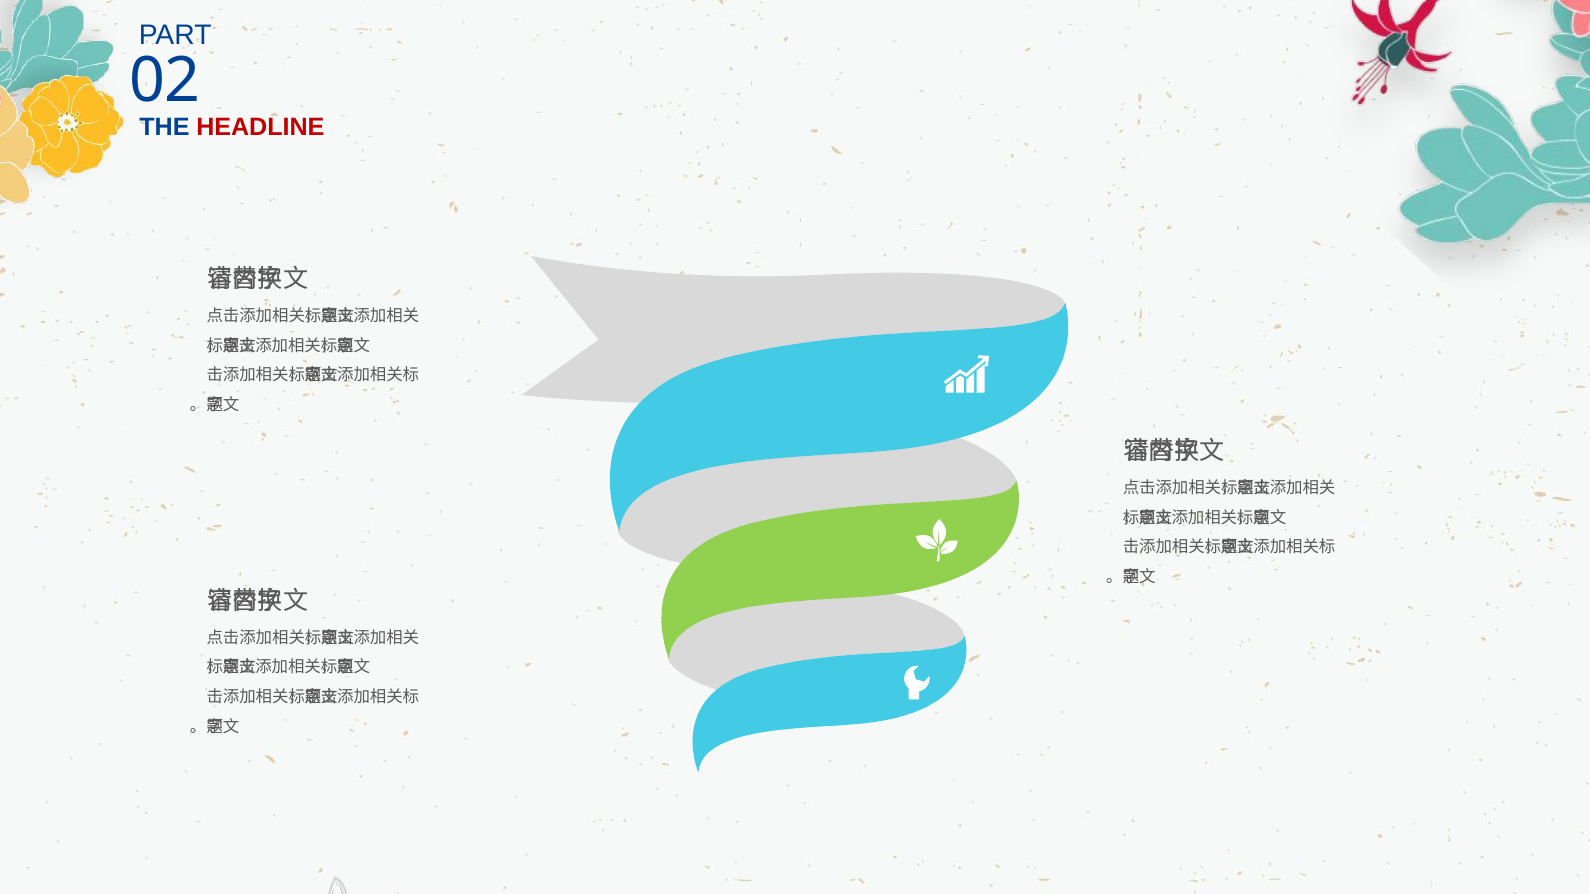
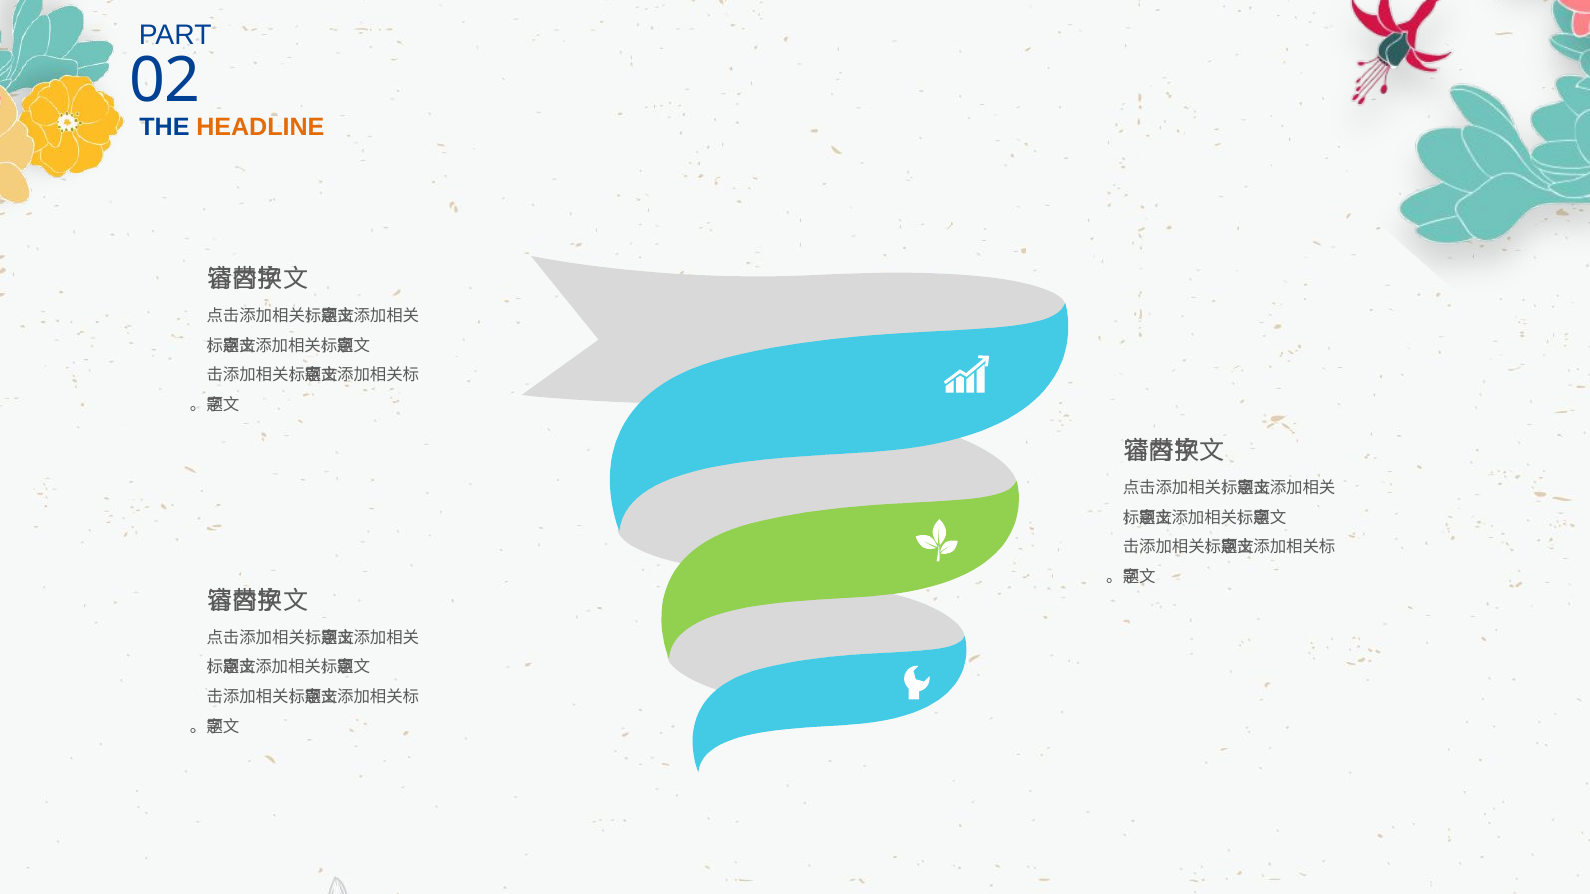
HEADLINE colour: red -> orange (260, 127)
